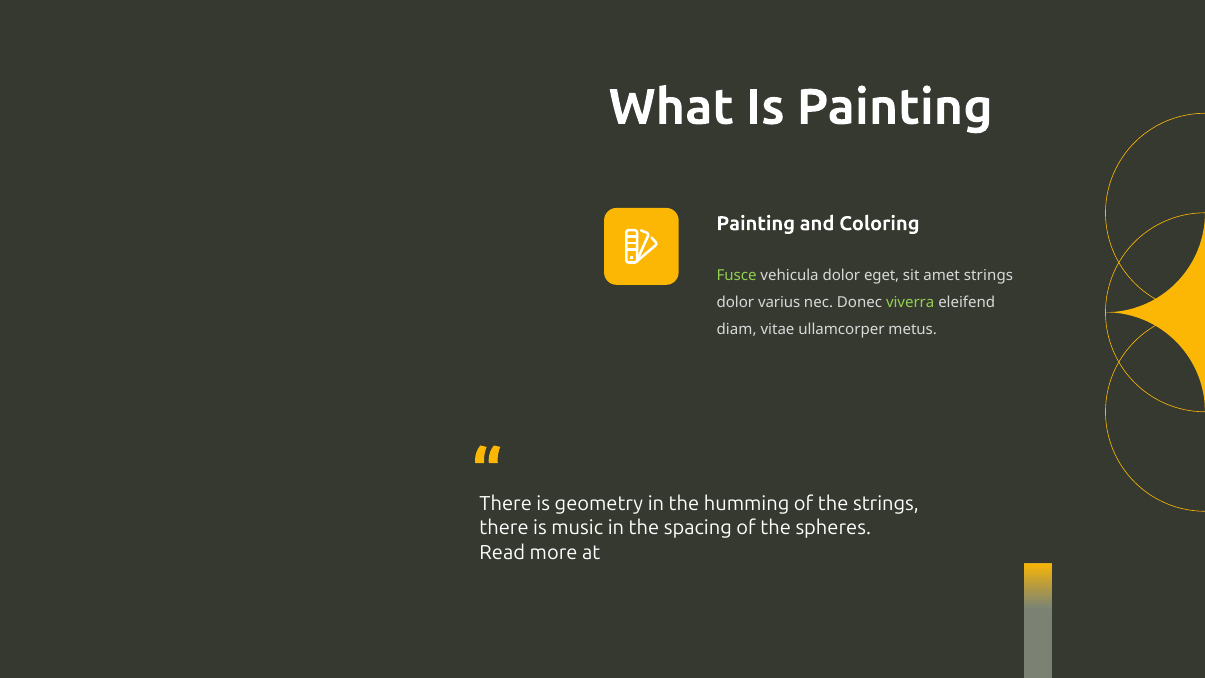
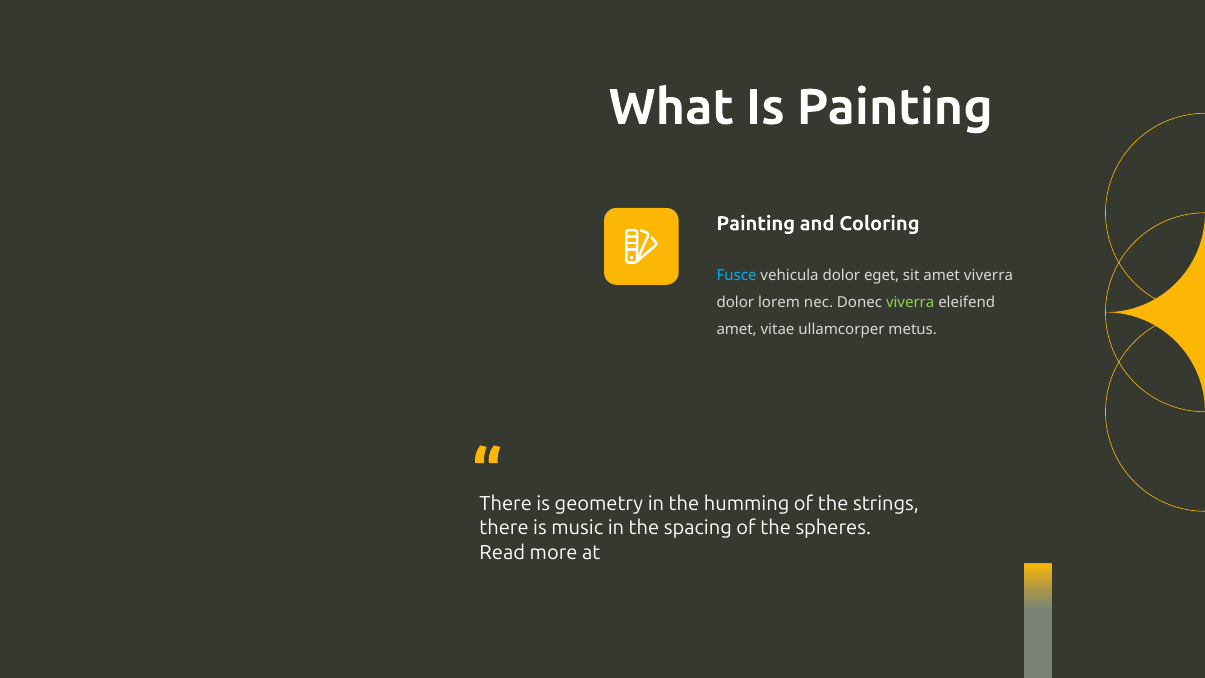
Fusce colour: light green -> light blue (737, 275)
amet strings: strings -> viverra (988, 275)
varius: varius -> lorem (779, 302)
diam: diam -> amet (737, 329)
